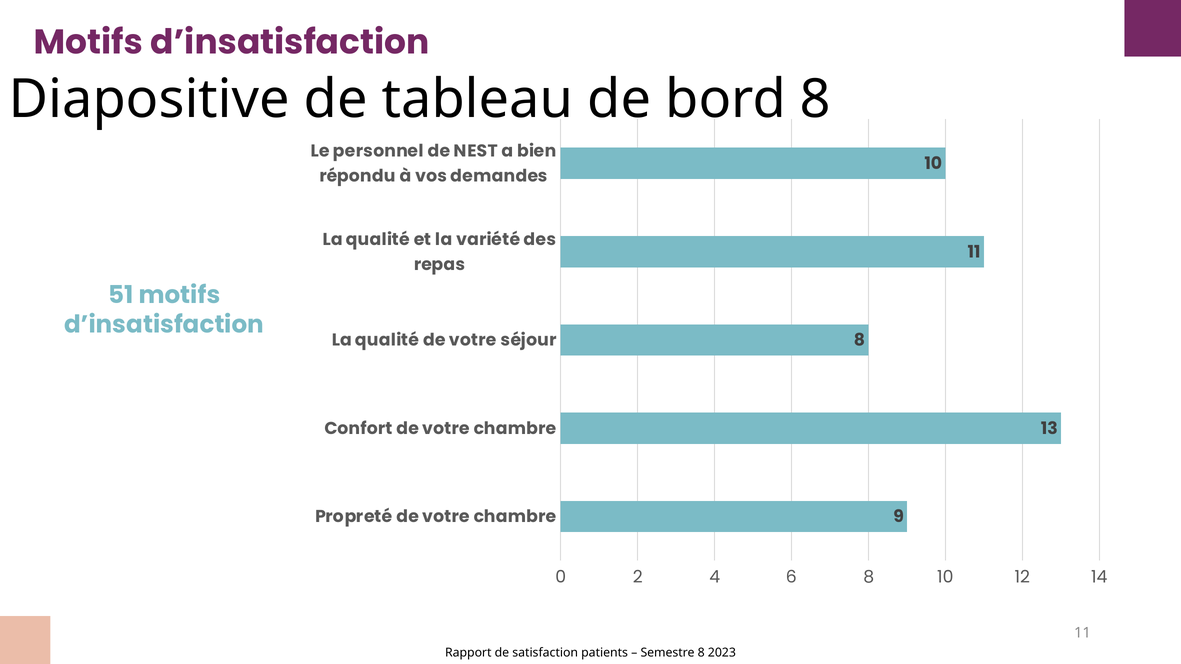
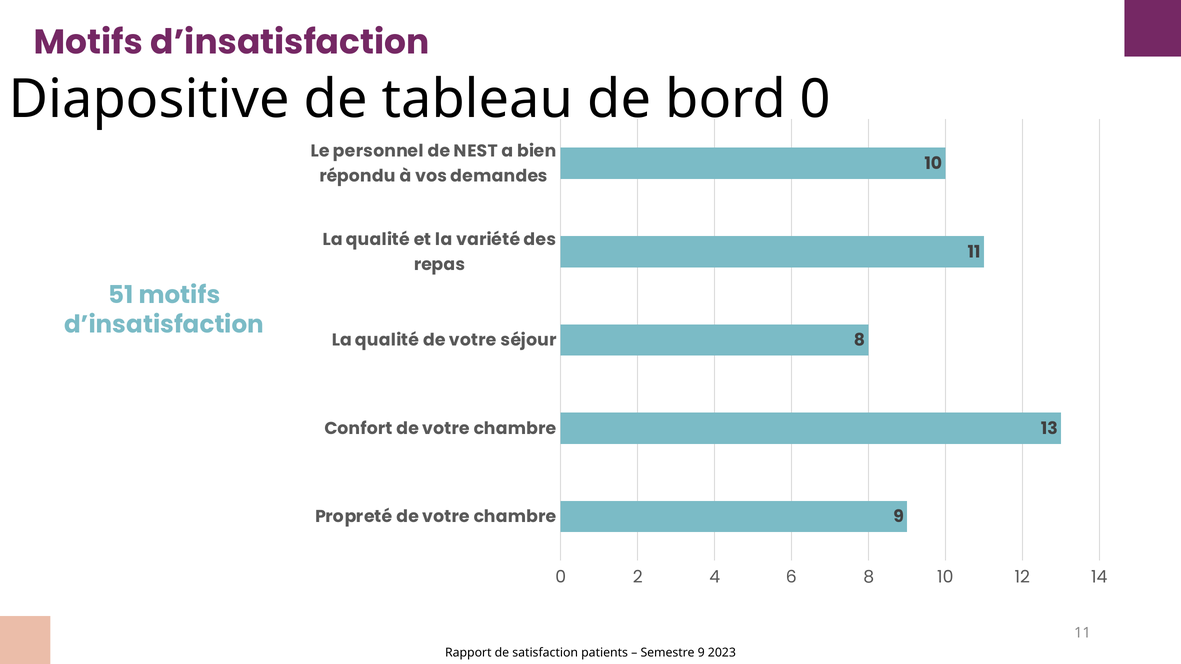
bord 8: 8 -> 0 (815, 99)
Semestre 8: 8 -> 9 (701, 653)
